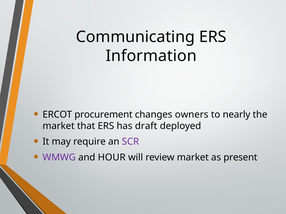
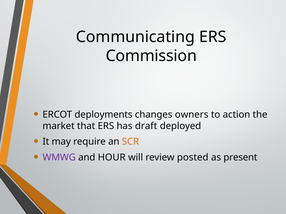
Information: Information -> Commission (151, 56)
procurement: procurement -> deployments (103, 115)
nearly: nearly -> action (236, 115)
SCR colour: purple -> orange (130, 142)
review market: market -> posted (193, 158)
